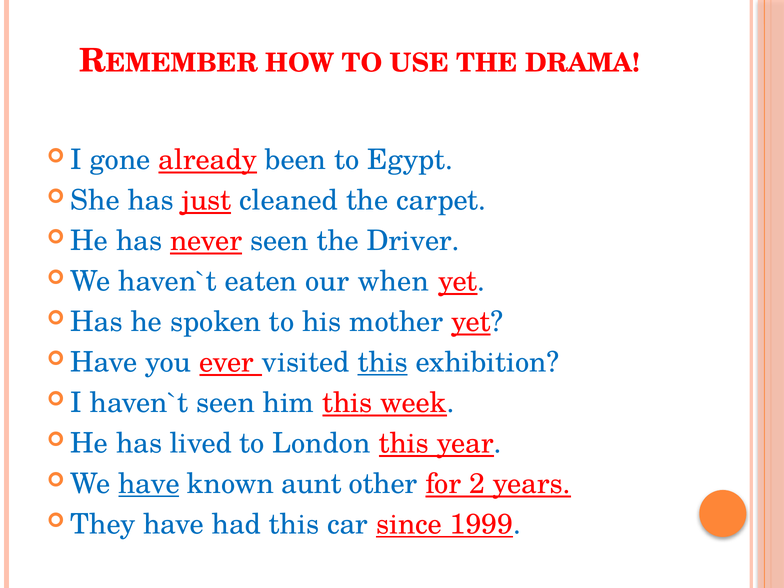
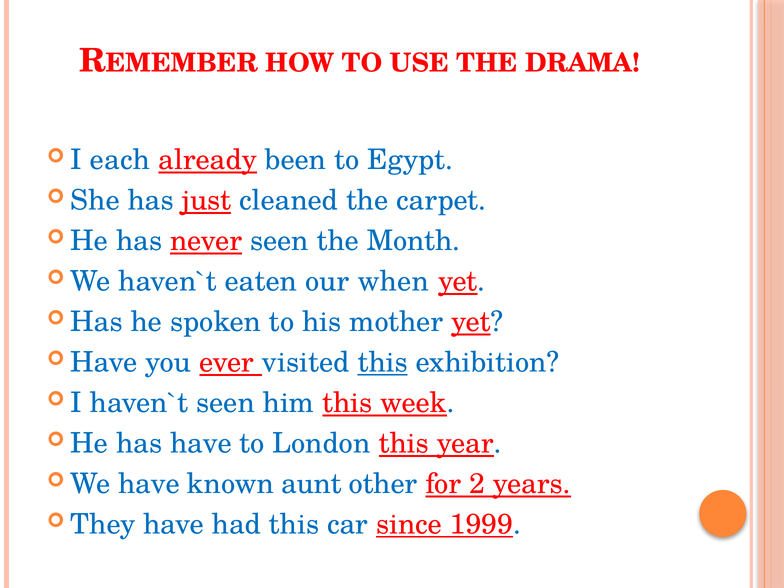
gone: gone -> each (120, 160)
Driver: Driver -> Month (413, 241)
has lived: lived -> have (201, 443)
have underline: present -> none (149, 484)
